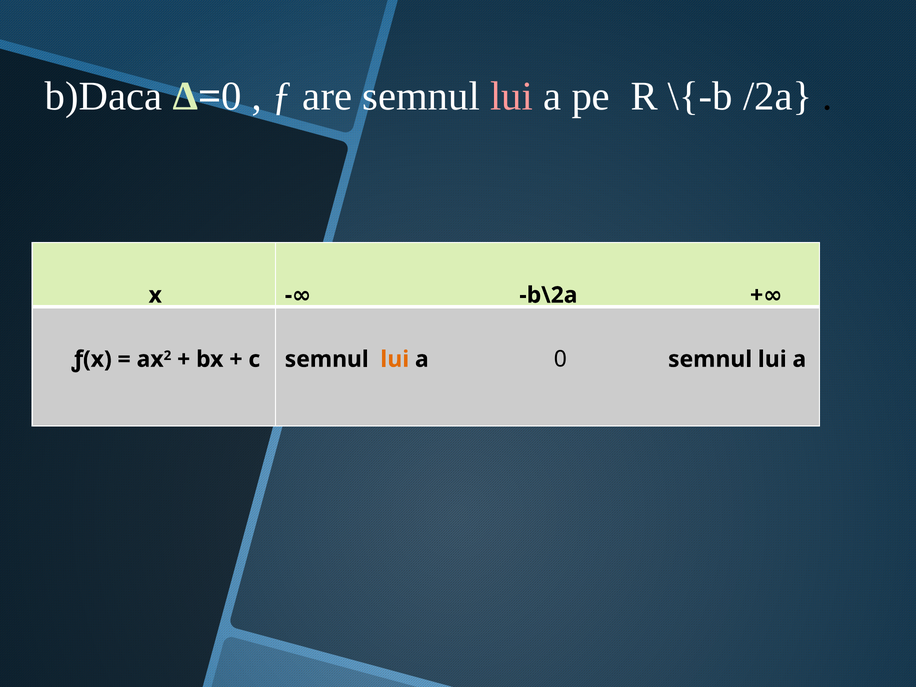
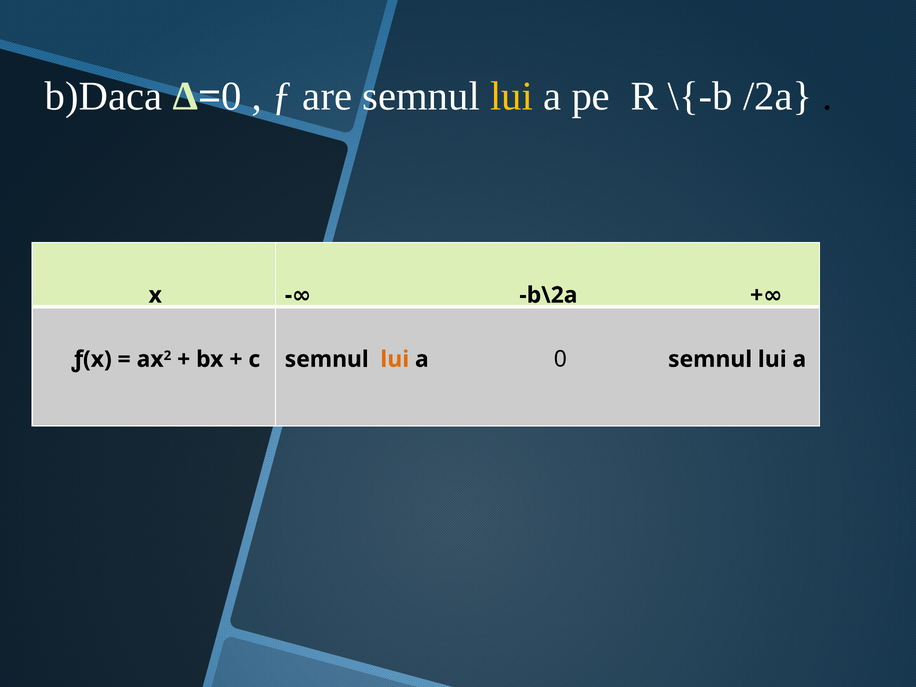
lui colour: pink -> yellow (512, 96)
